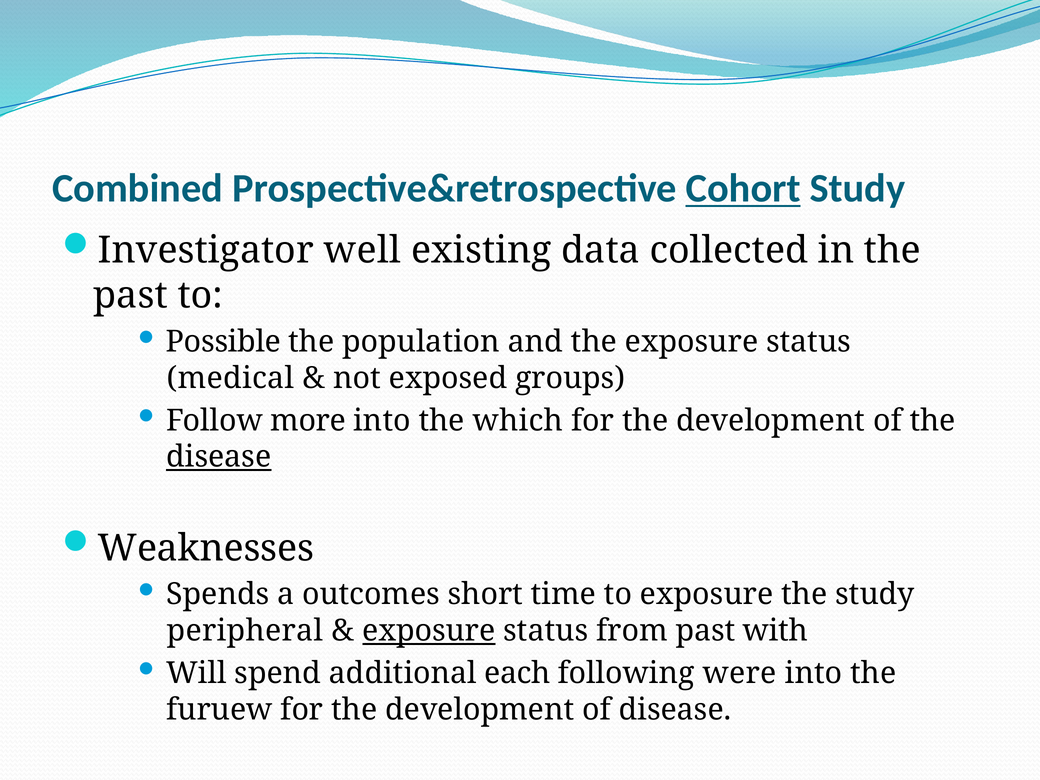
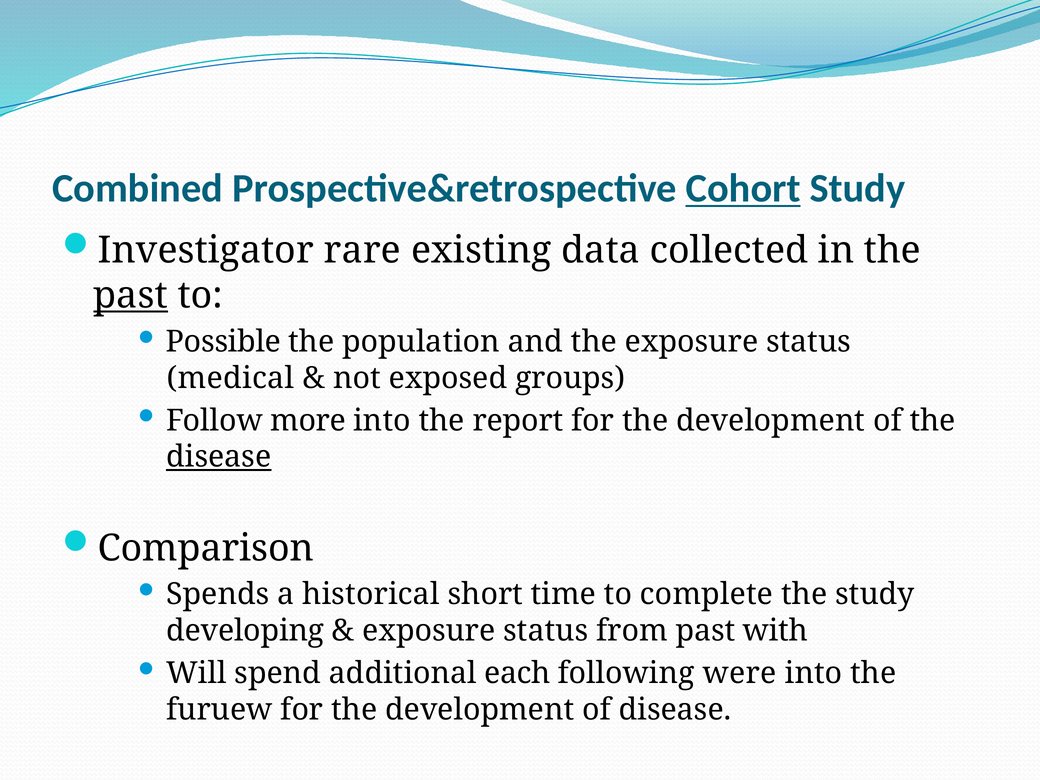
well: well -> rare (362, 250)
past underline: none -> present (131, 295)
which: which -> report (518, 421)
Weaknesses: Weaknesses -> Comparison (206, 548)
outcomes: outcomes -> historical (371, 594)
to exposure: exposure -> complete (707, 594)
peripheral: peripheral -> developing (245, 631)
exposure underline: present -> none (429, 631)
